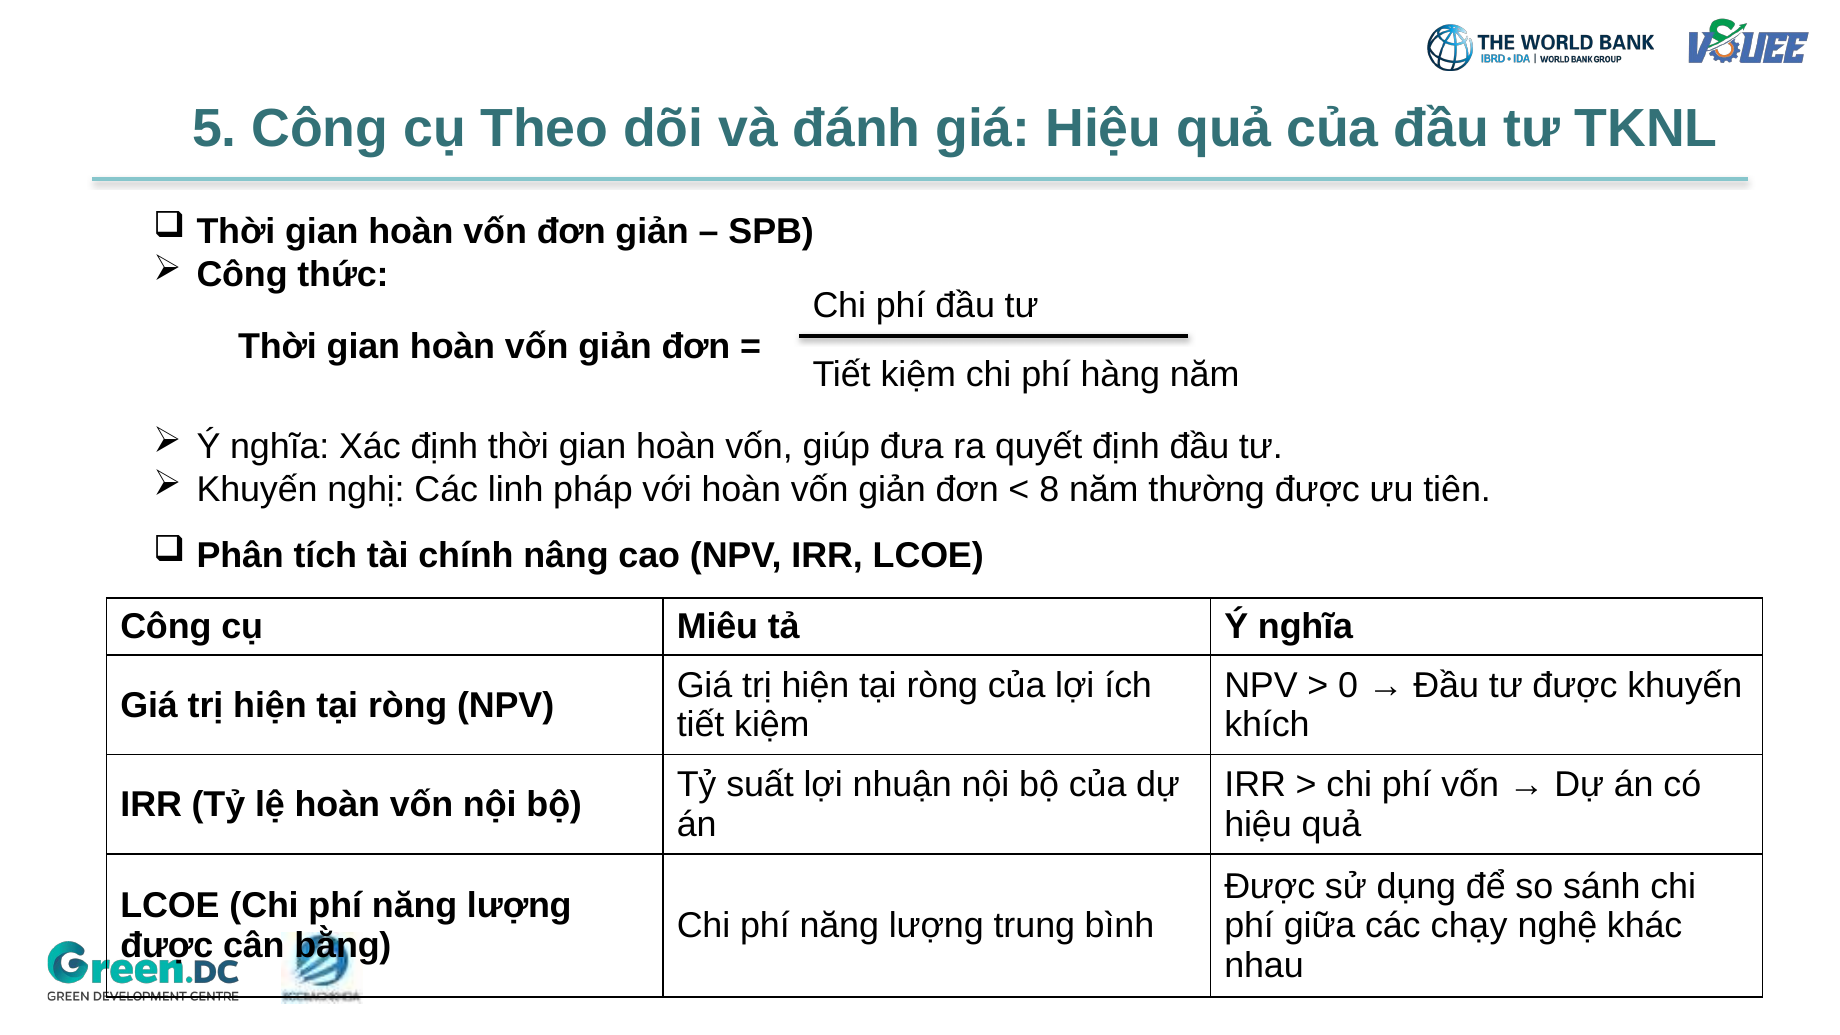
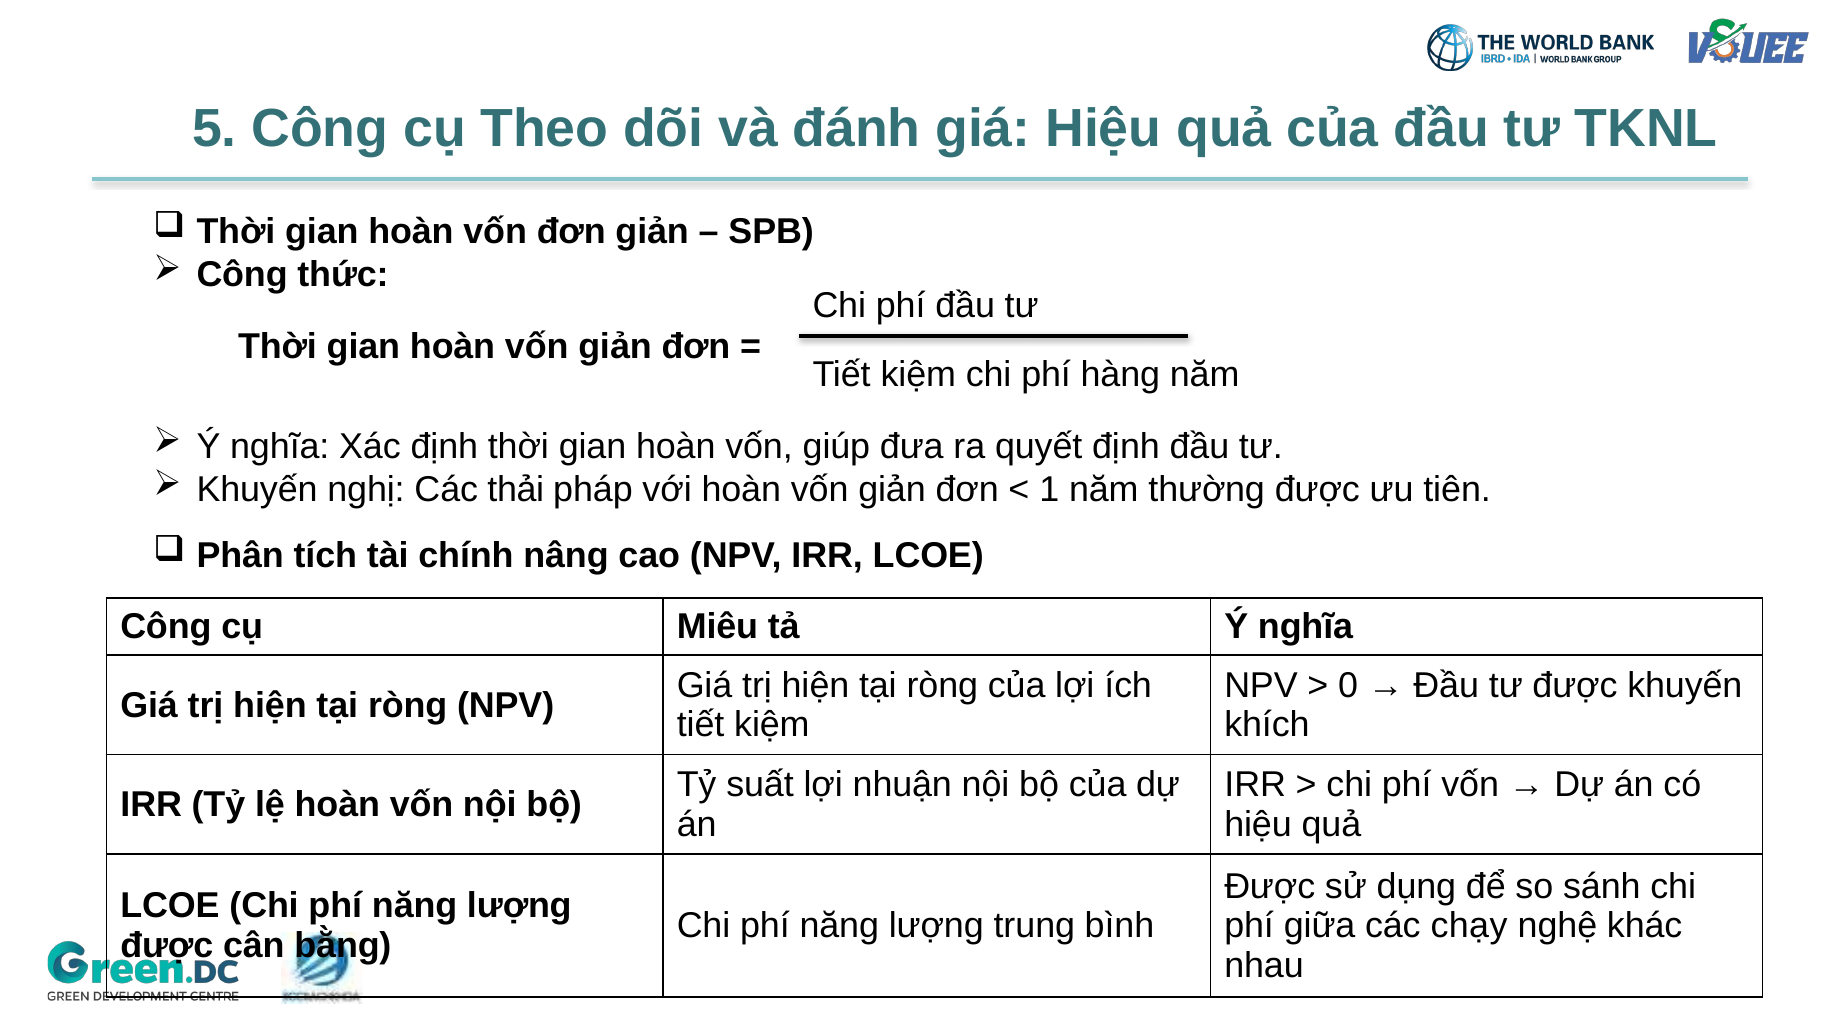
linh: linh -> thải (516, 489)
8: 8 -> 1 (1049, 489)
